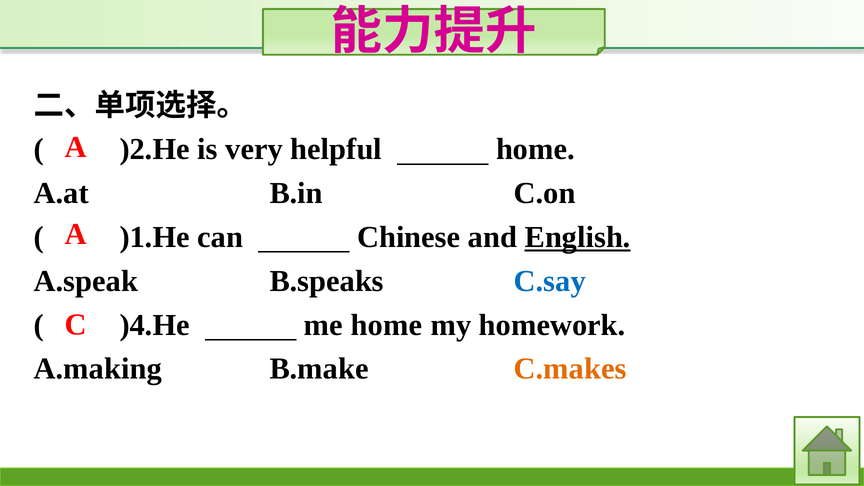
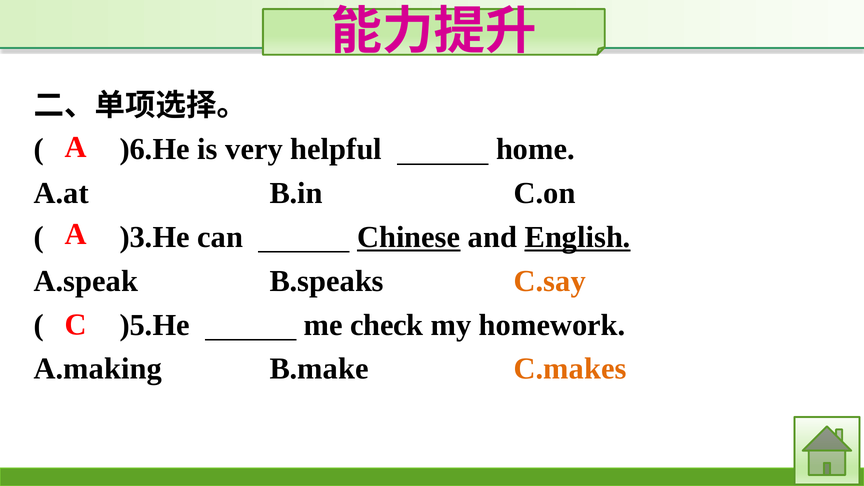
)2.He: )2.He -> )6.He (155, 149)
)1.He: )1.He -> )3.He (155, 237)
Chinese underline: none -> present (409, 237)
C.say colour: blue -> orange (550, 281)
)4.He: )4.He -> )5.He (155, 325)
me home: home -> check (387, 325)
